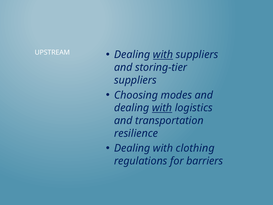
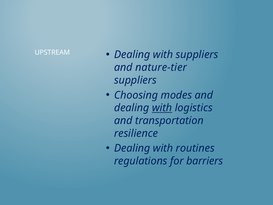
with underline: present -> none (163, 55)
storing-tier: storing-tier -> nature-tier (161, 67)
clothing: clothing -> routines (195, 148)
